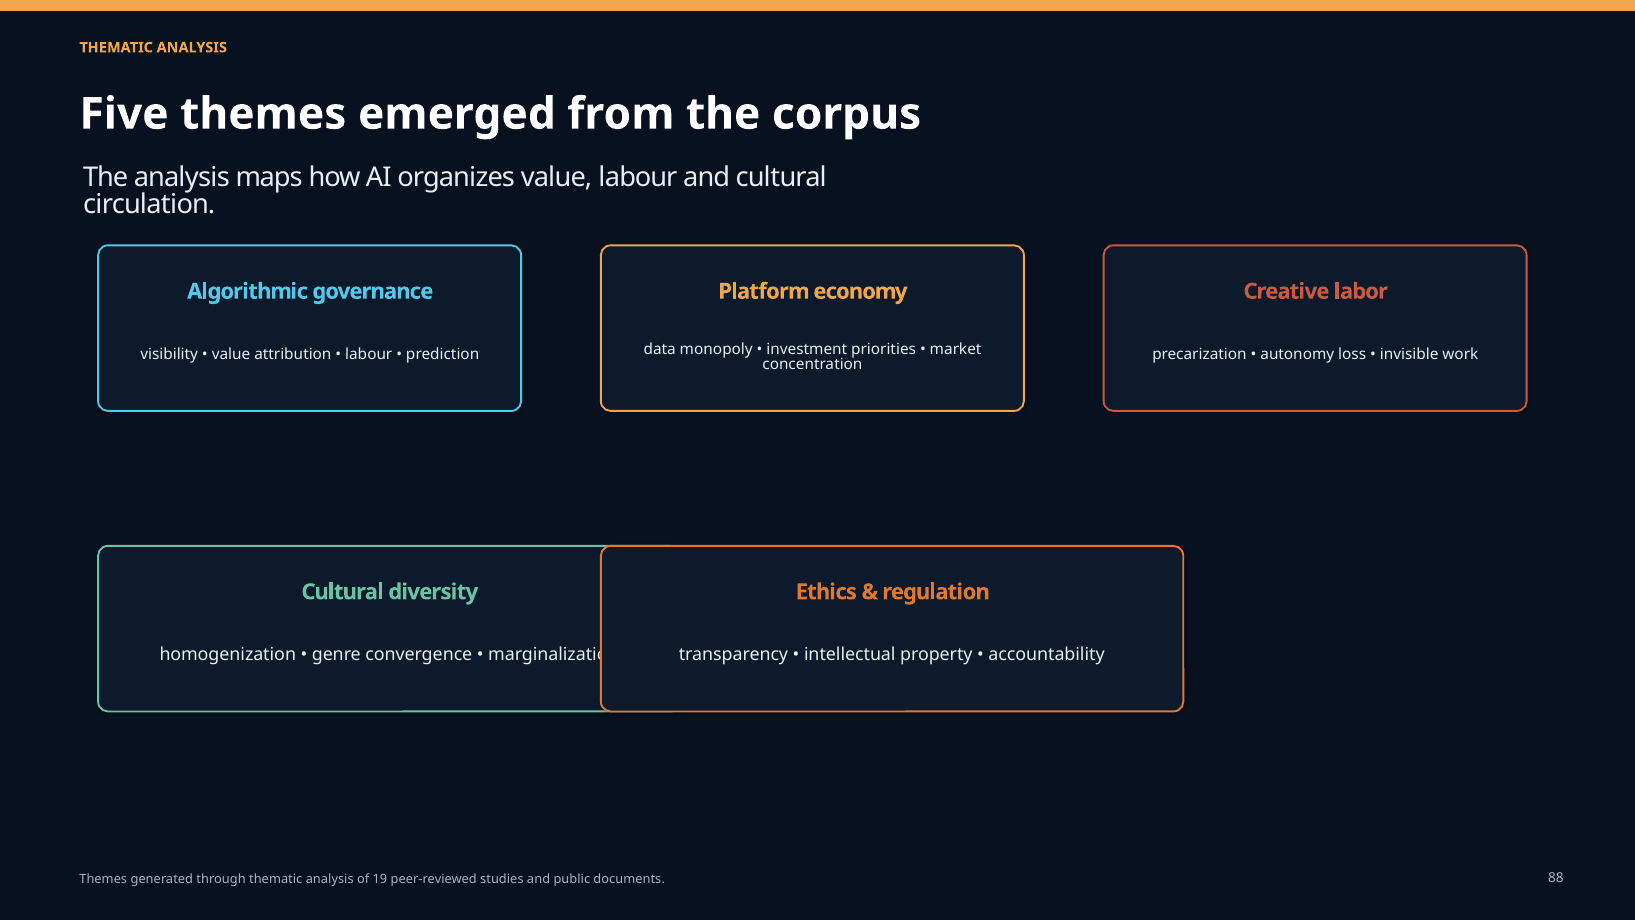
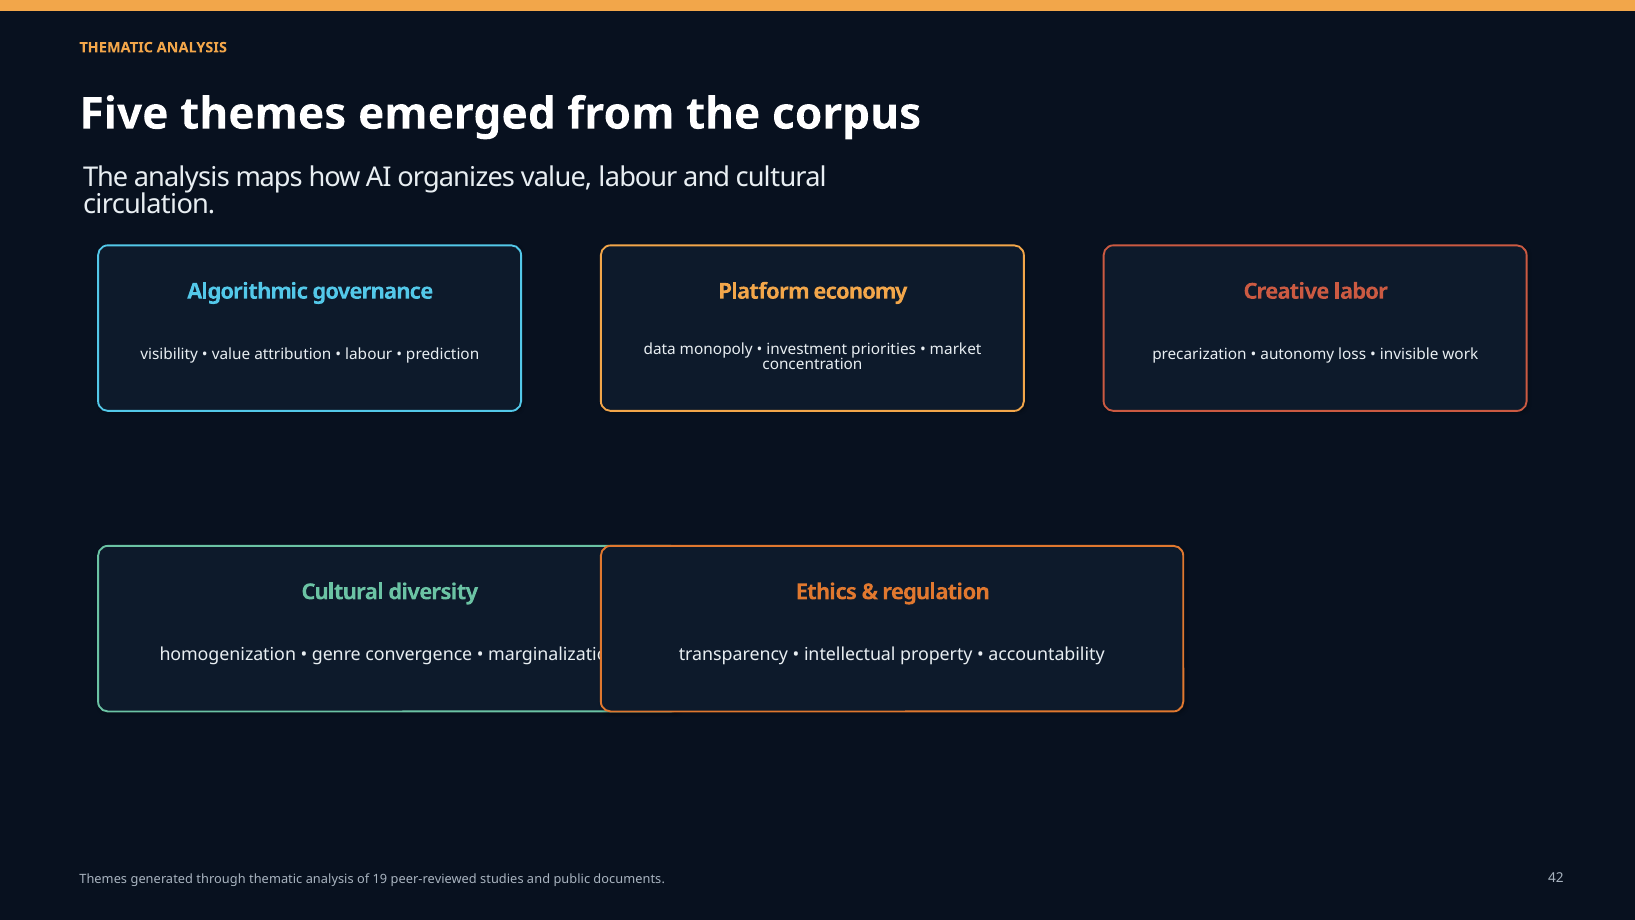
88: 88 -> 42 (1556, 878)
